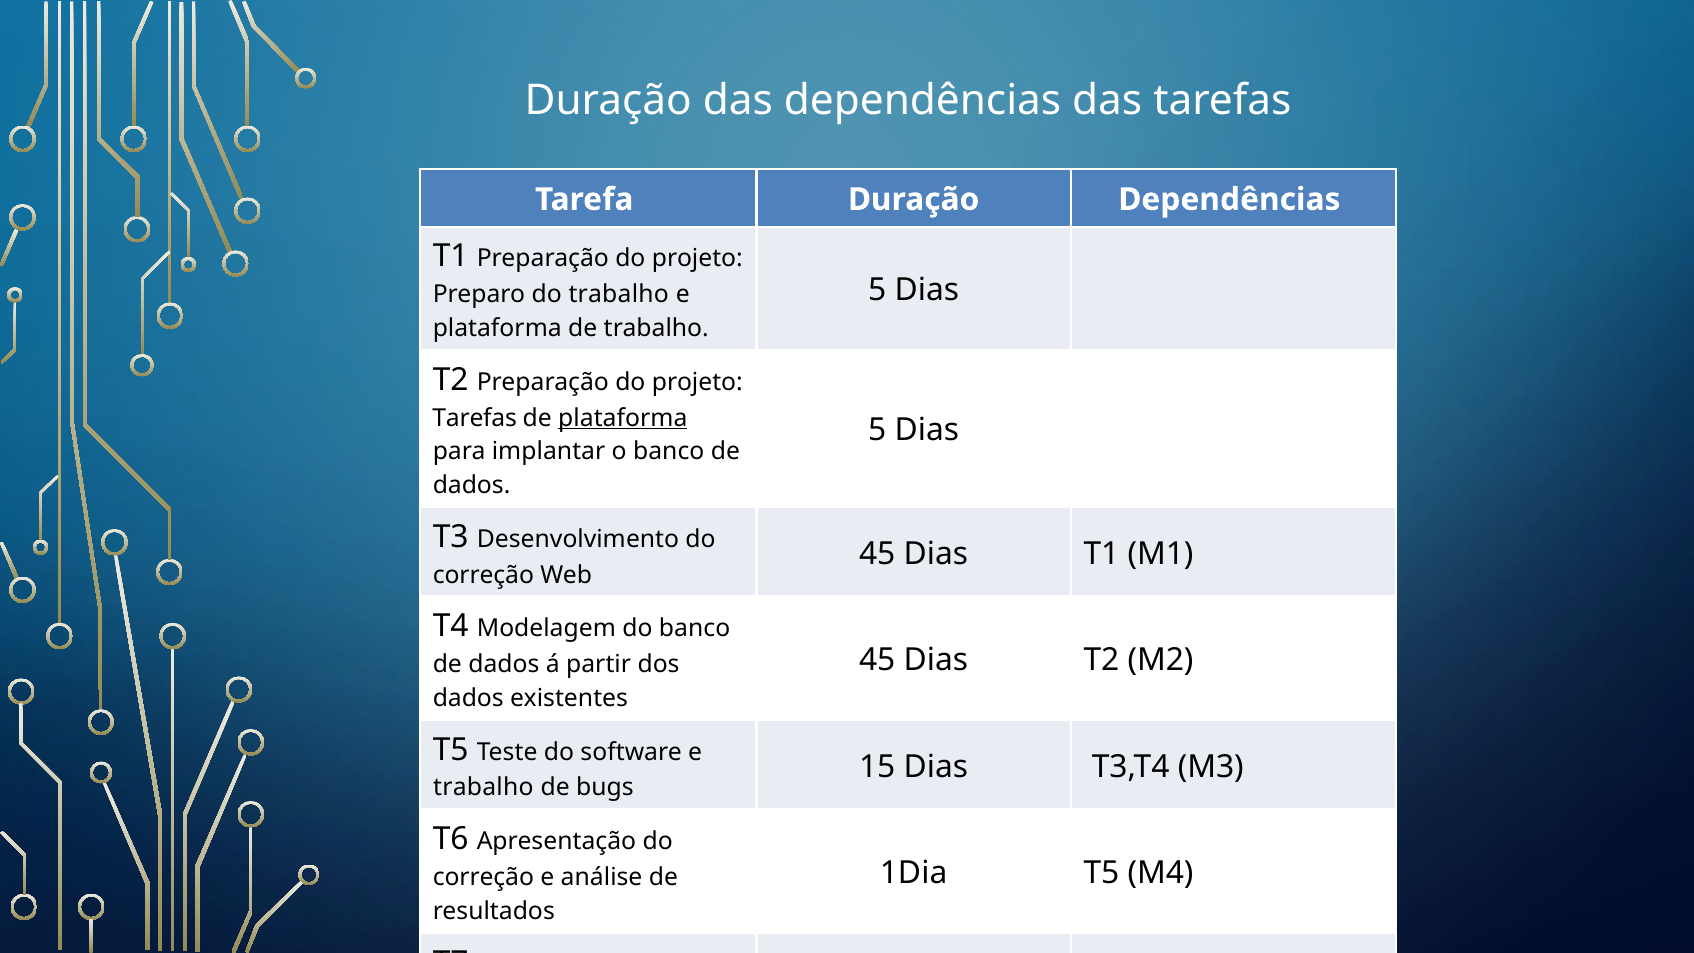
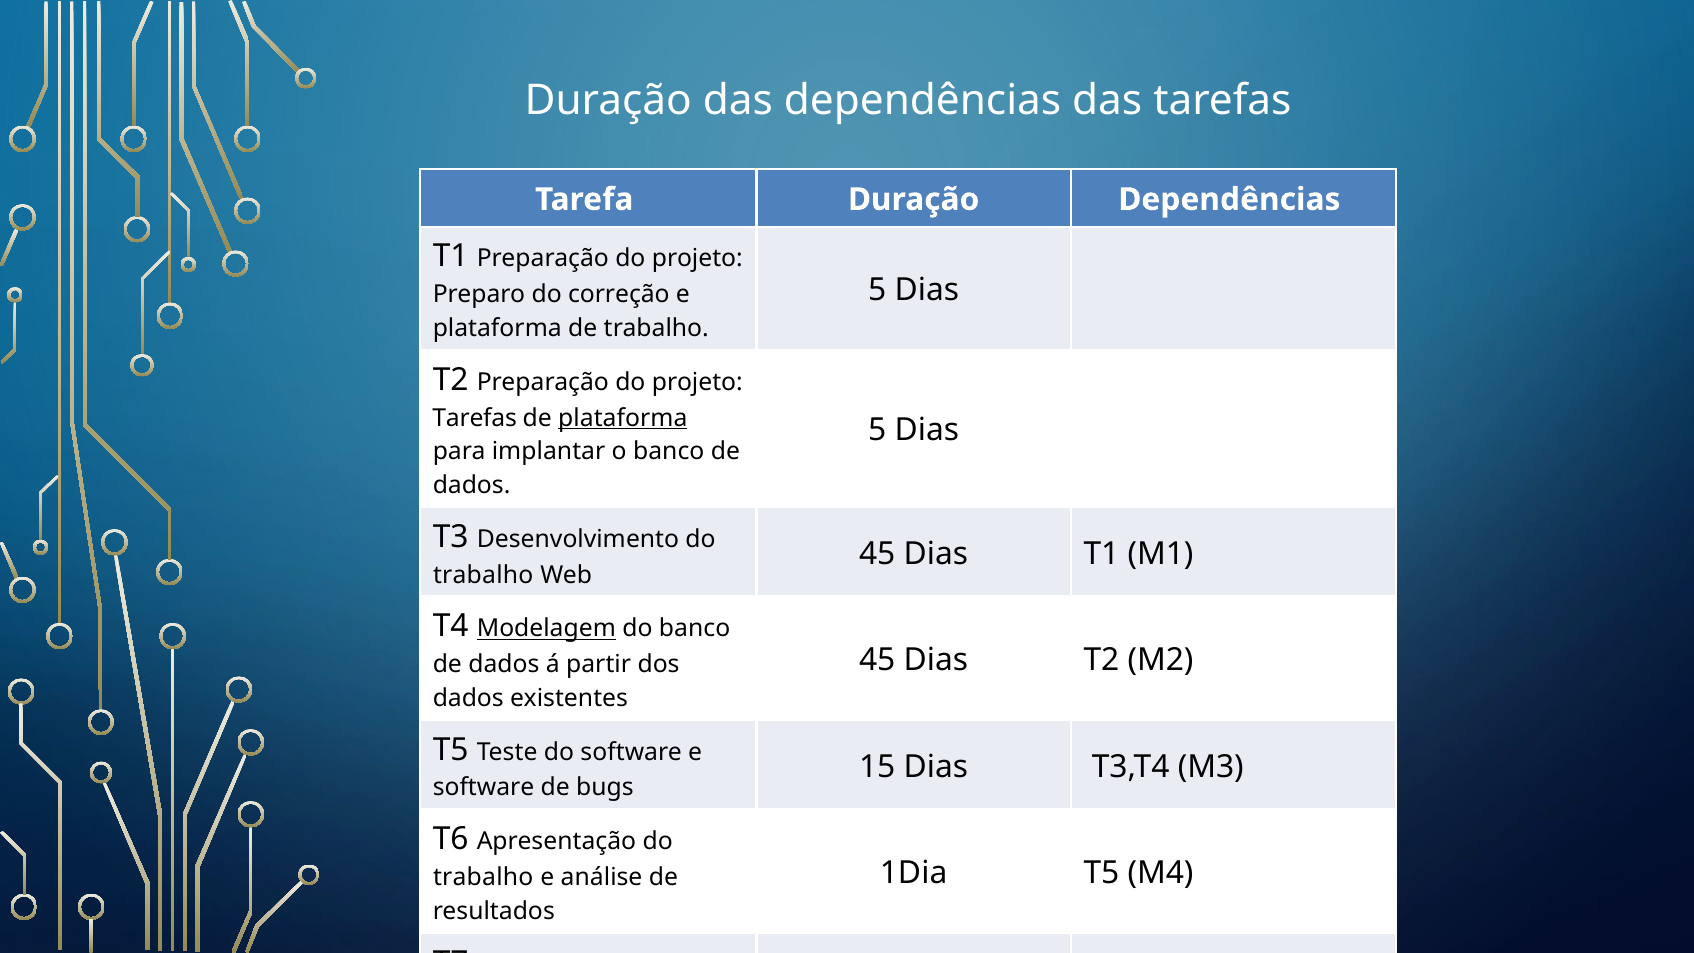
do trabalho: trabalho -> correção (619, 295)
correção: correção -> trabalho (483, 575)
Modelagem underline: none -> present (546, 629)
trabalho: trabalho -> software (484, 788)
correção: correção -> trabalho (483, 877)
